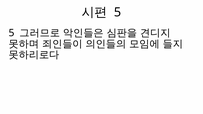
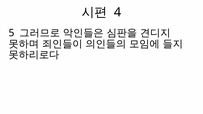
5: 5 -> 4 (118, 12)
